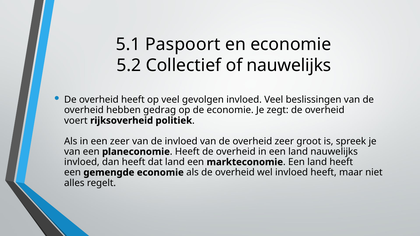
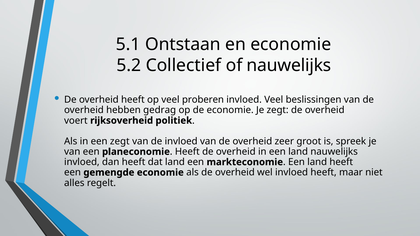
Paspoort: Paspoort -> Ontstaan (183, 45)
gevolgen: gevolgen -> proberen (203, 100)
een zeer: zeer -> zegt (120, 141)
